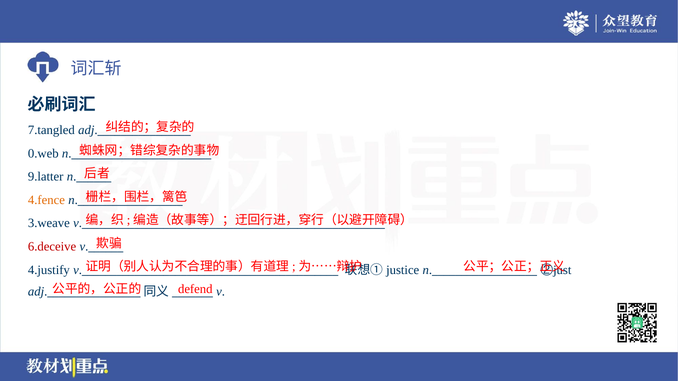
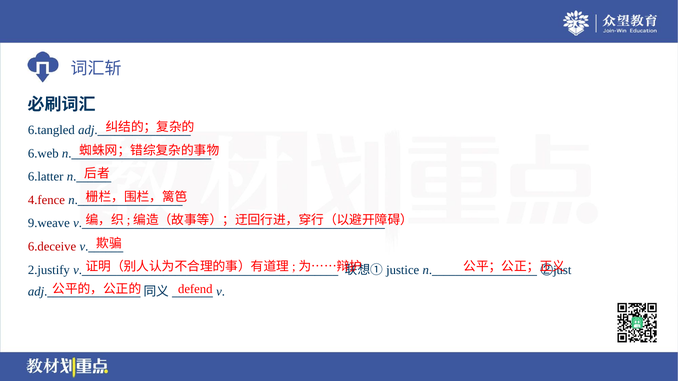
7.tangled: 7.tangled -> 6.tangled (51, 130)
0.web: 0.web -> 6.web (43, 154)
9.latter: 9.latter -> 6.latter (46, 177)
4.fence colour: orange -> red (46, 200)
3.weave: 3.weave -> 9.weave (49, 224)
4.justify: 4.justify -> 2.justify (49, 270)
